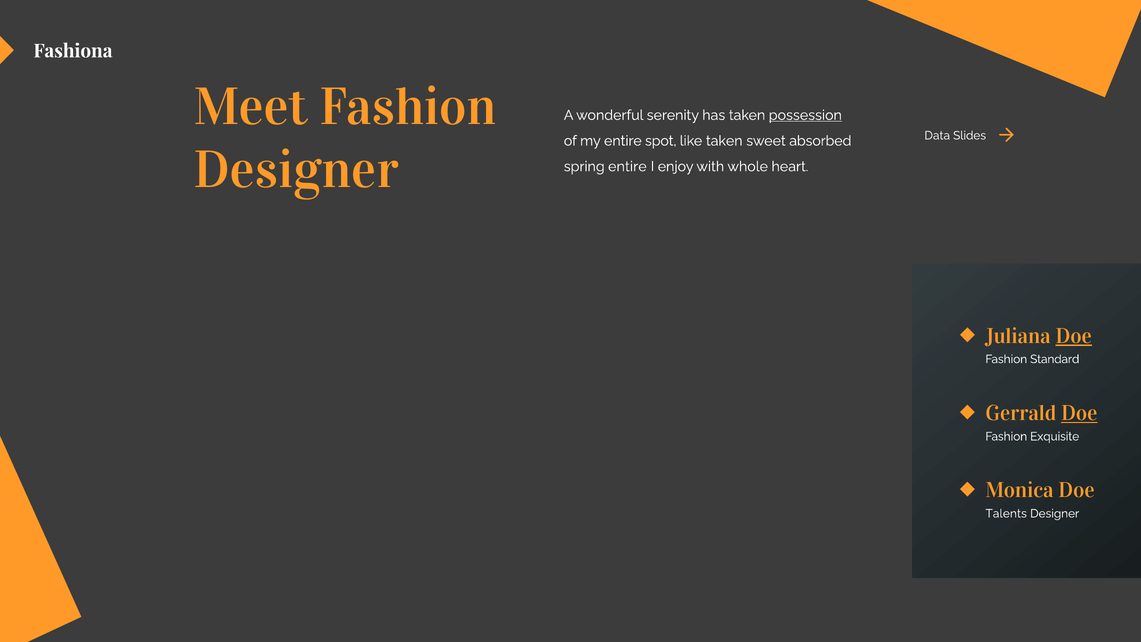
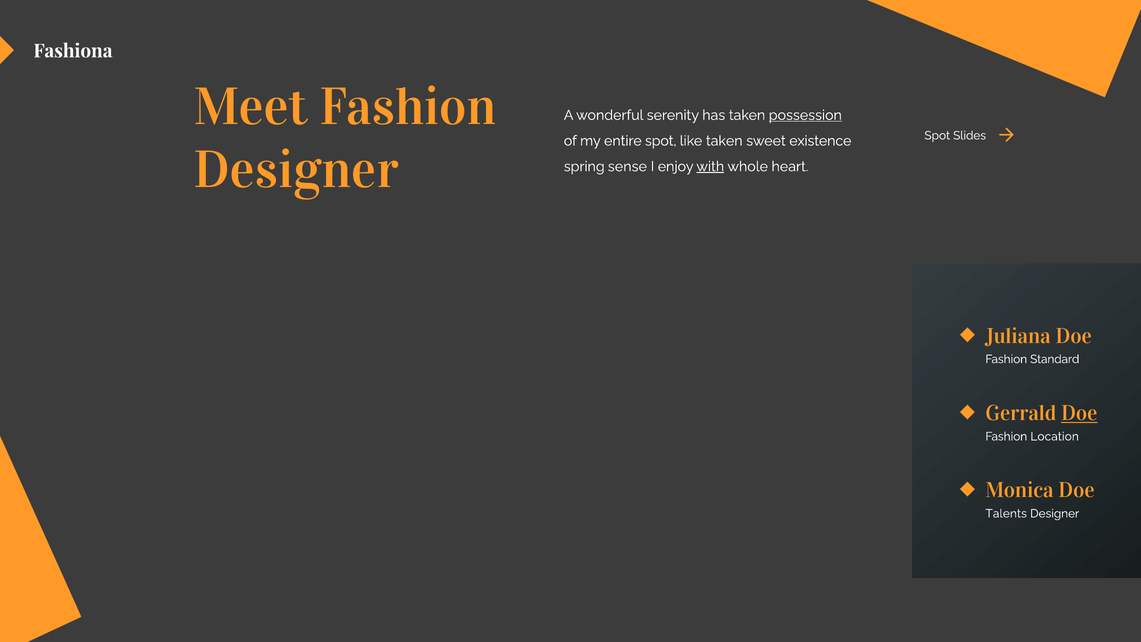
Data: Data -> Spot (937, 135)
absorbed: absorbed -> existence (820, 141)
spring entire: entire -> sense (627, 166)
with underline: none -> present (710, 166)
Doe underline: present -> none (1074, 336)
Exquisite: Exquisite -> Location (1055, 436)
